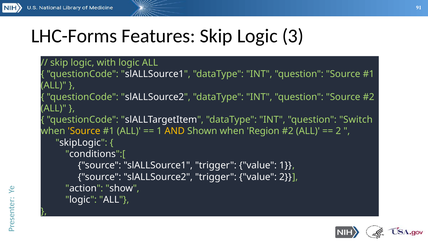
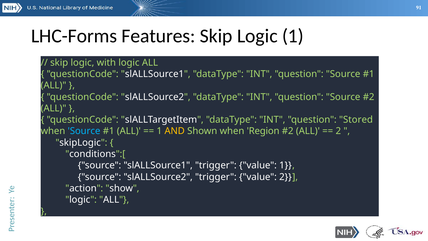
Logic 3: 3 -> 1 (293, 36)
Switch: Switch -> Stored (356, 120)
Source colour: yellow -> light blue (84, 131)
